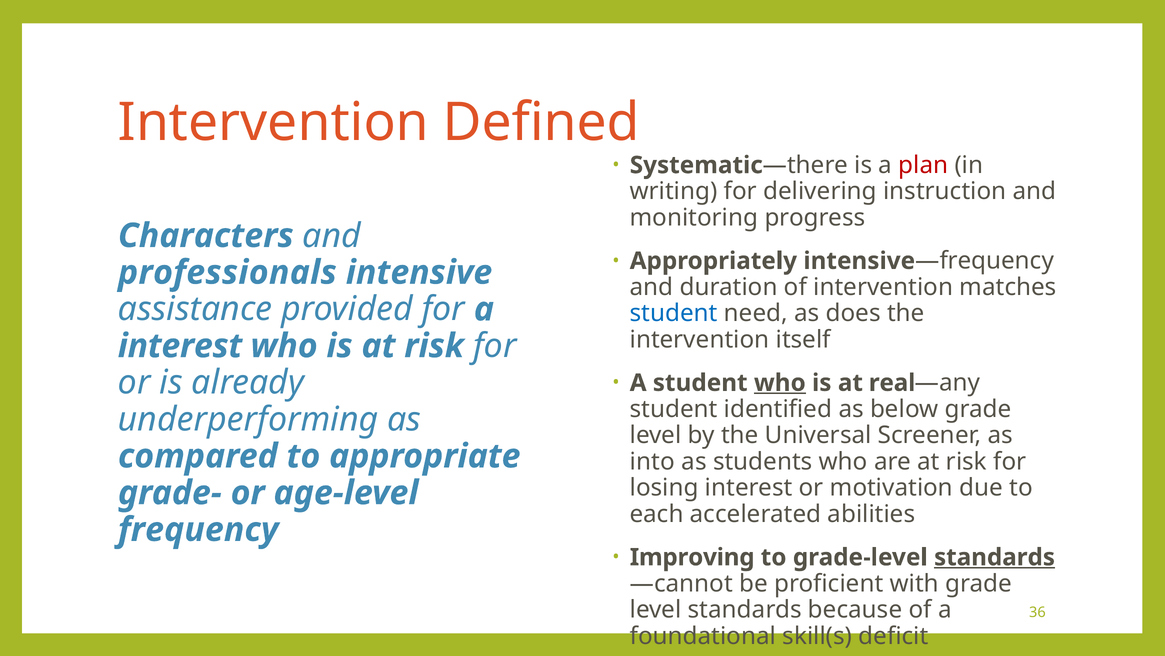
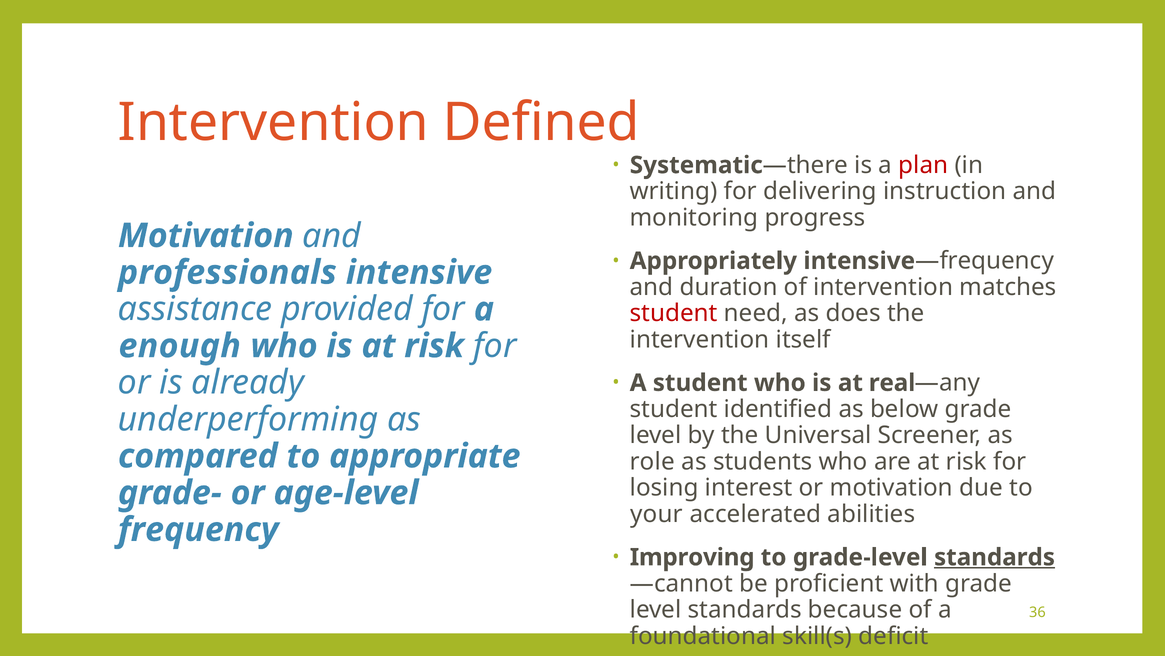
Characters: Characters -> Motivation (206, 236)
student colour: blue -> red (674, 313)
interest: interest -> enough (180, 346)
who underline: present -> none (780, 382)
into: into -> role (652, 461)
each: each -> your (656, 514)
